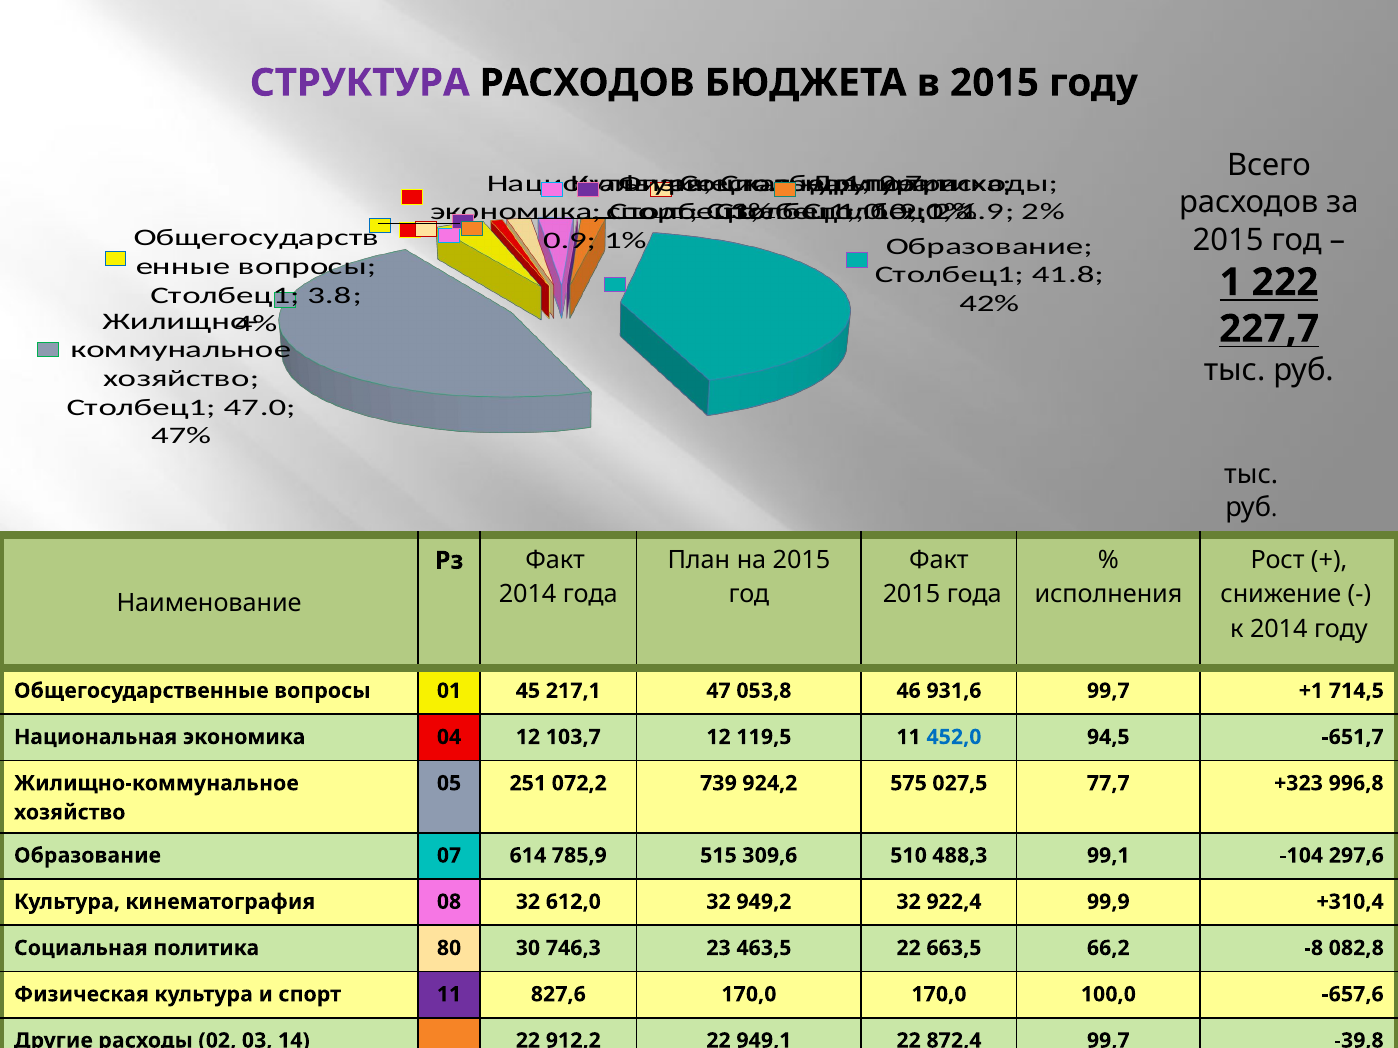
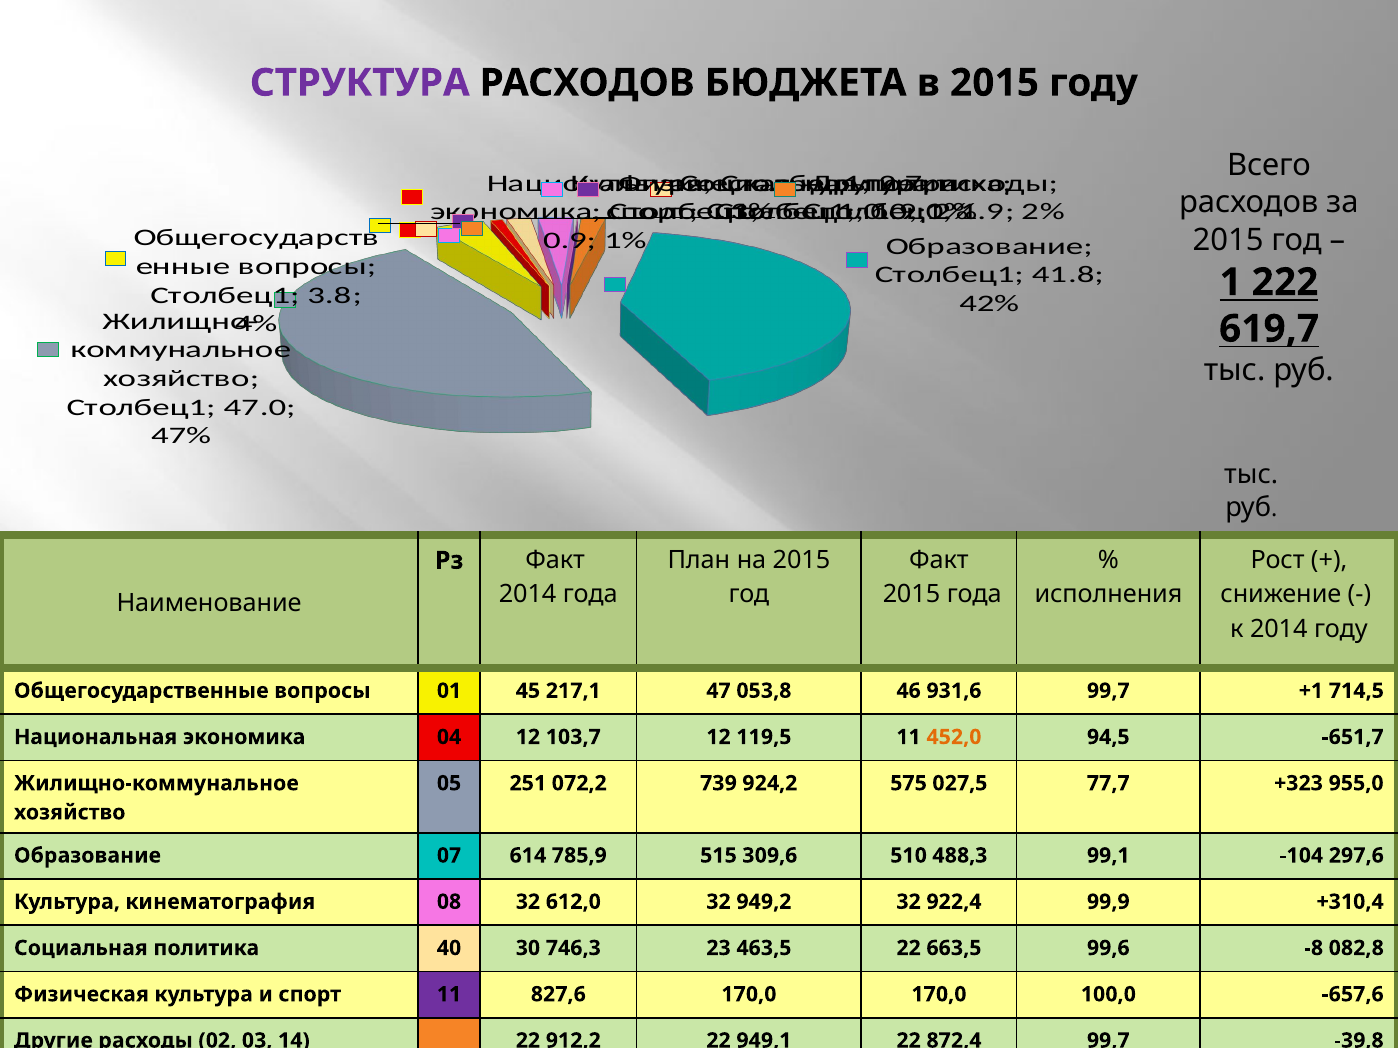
227,7: 227,7 -> 619,7 (1269, 329)
452,0 colour: blue -> orange (954, 737)
996,8: 996,8 -> 955,0 (1356, 784)
80: 80 -> 40 (449, 948)
66,2: 66,2 -> 99,6 (1108, 948)
